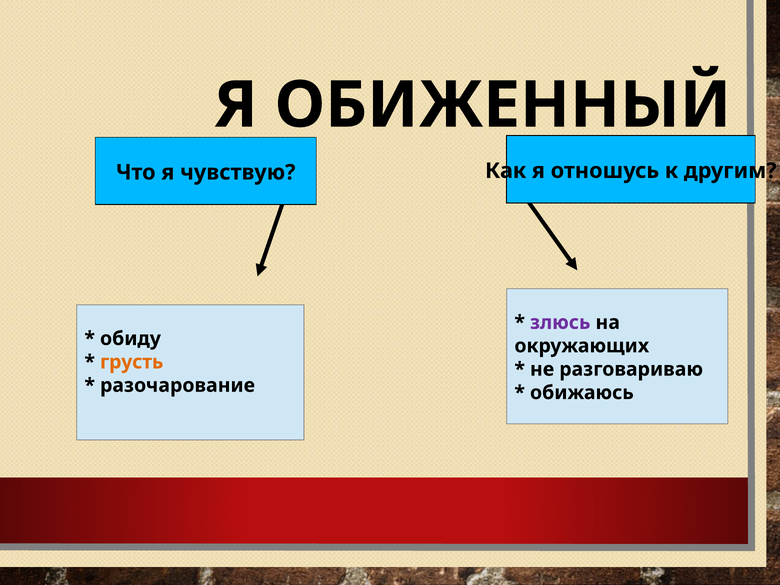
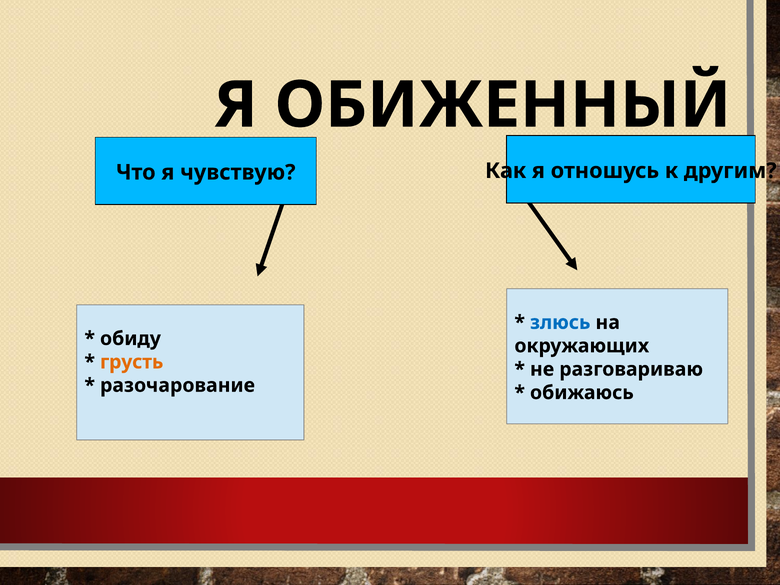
злюсь colour: purple -> blue (560, 322)
